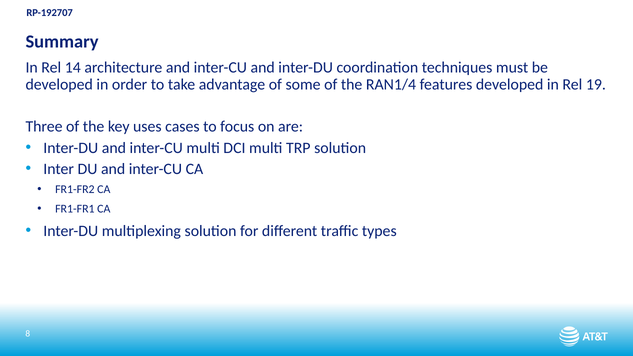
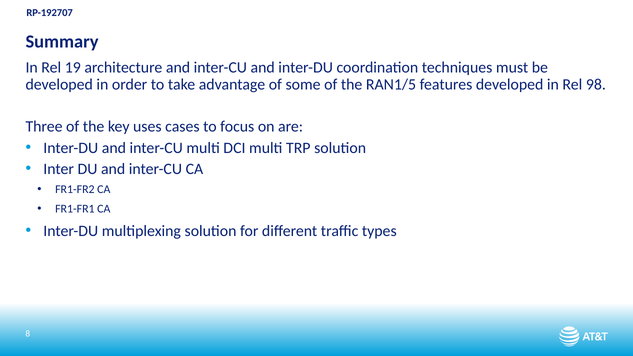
14: 14 -> 19 (73, 68)
RAN1/4: RAN1/4 -> RAN1/5 (391, 85)
19: 19 -> 98 (596, 85)
